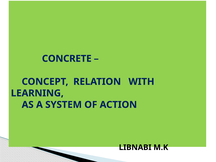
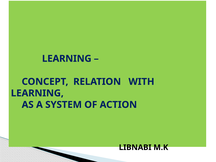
CONCRETE: CONCRETE -> LEARNING (67, 59)
